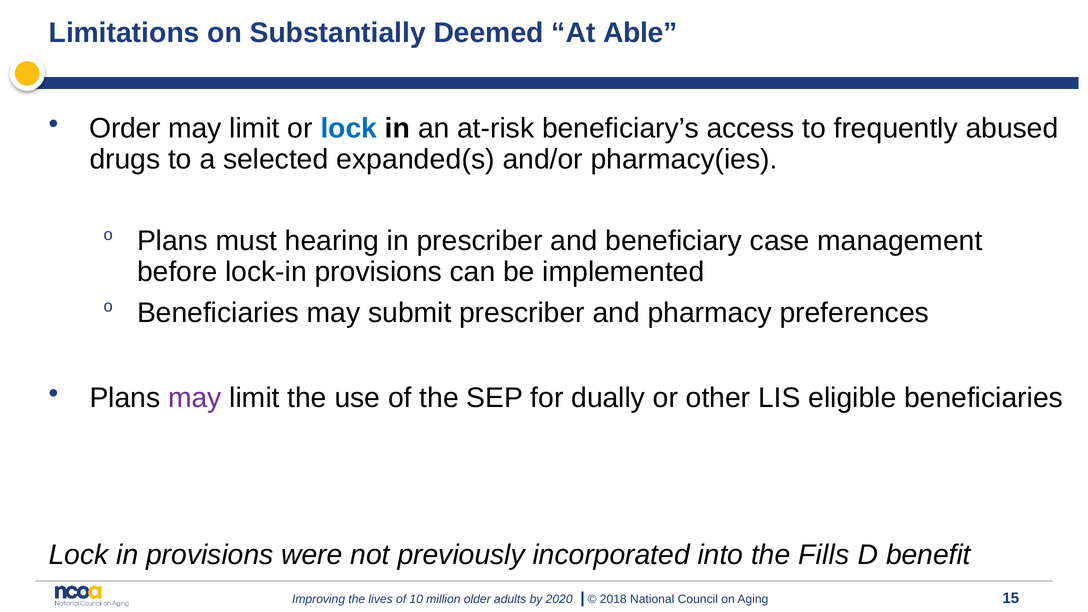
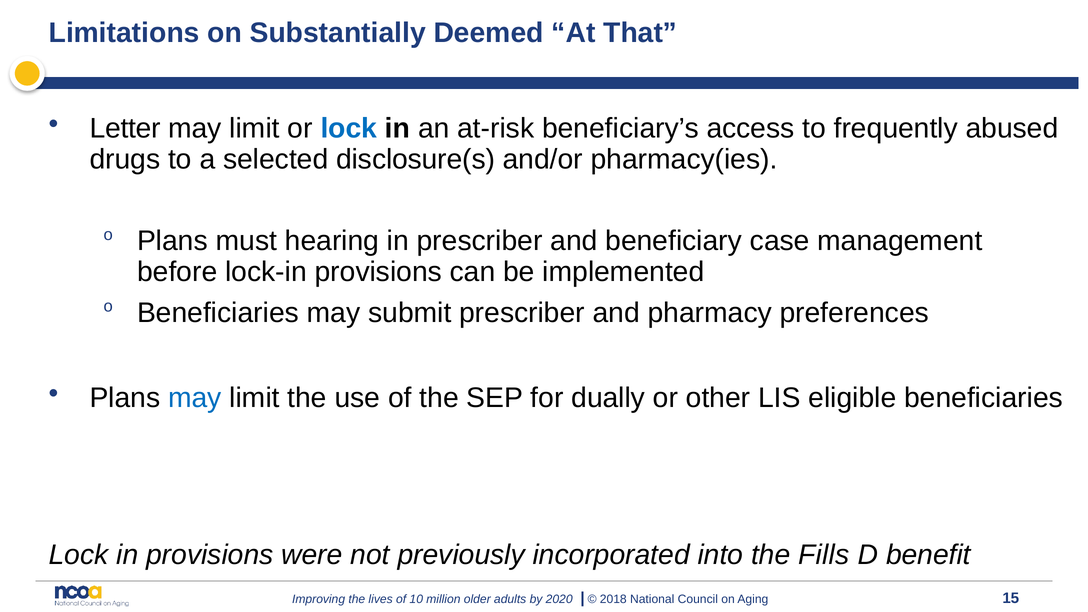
Able: Able -> That (640, 33)
Order: Order -> Letter (125, 129)
expanded(s: expanded(s -> disclosure(s (416, 159)
may colour: purple -> blue (195, 398)
